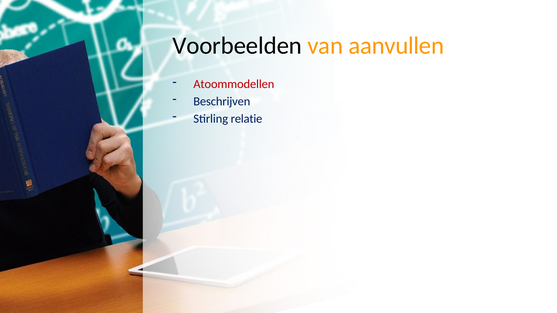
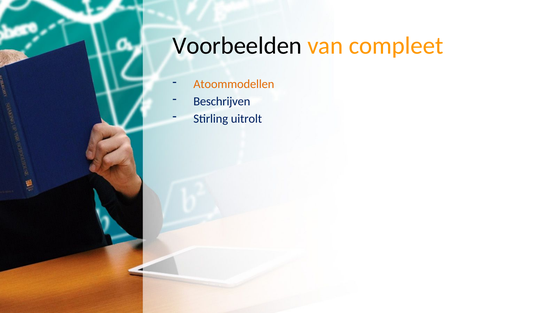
aanvullen: aanvullen -> compleet (396, 46)
Atoommodellen colour: red -> orange (234, 84)
relatie: relatie -> uitrolt (246, 119)
